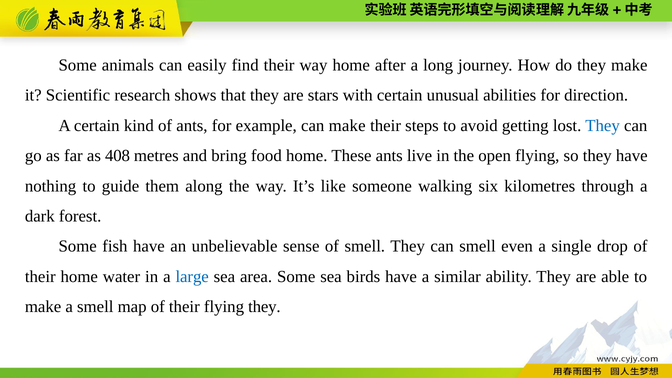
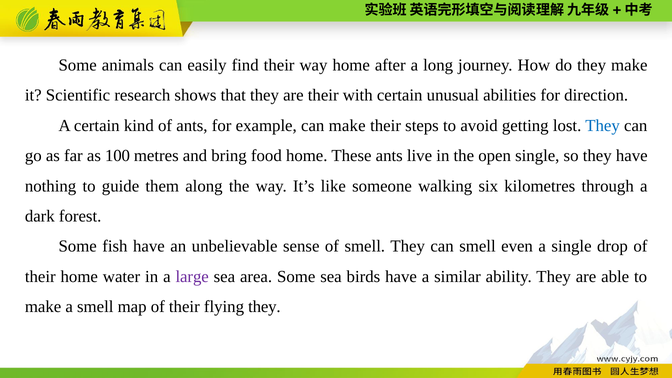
are stars: stars -> their (323, 95)
408: 408 -> 100 (118, 156)
open flying: flying -> single (537, 156)
large colour: blue -> purple (192, 277)
